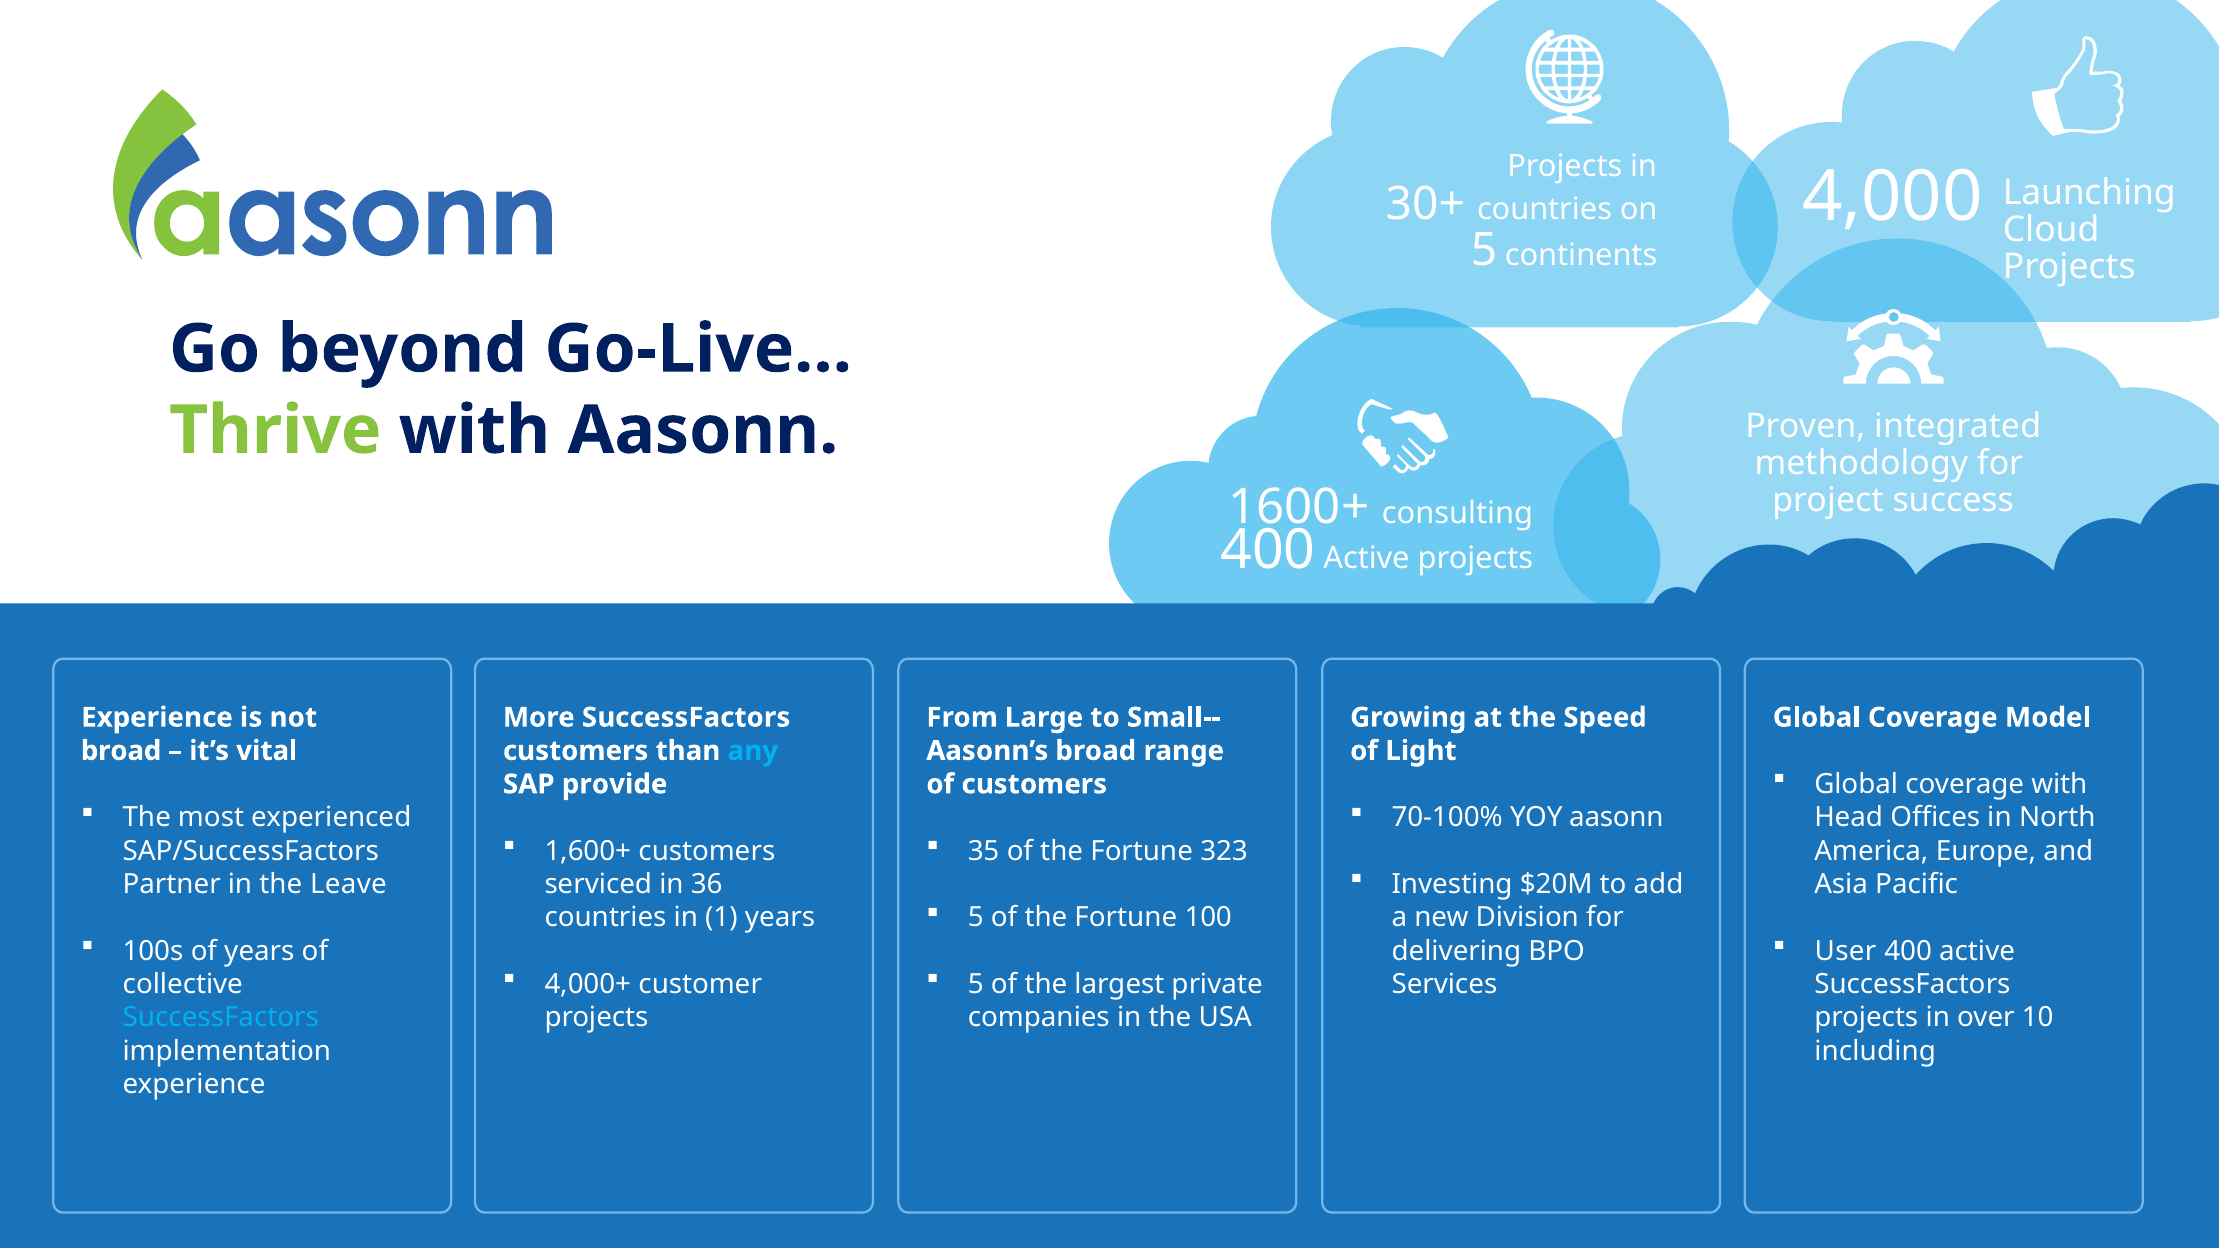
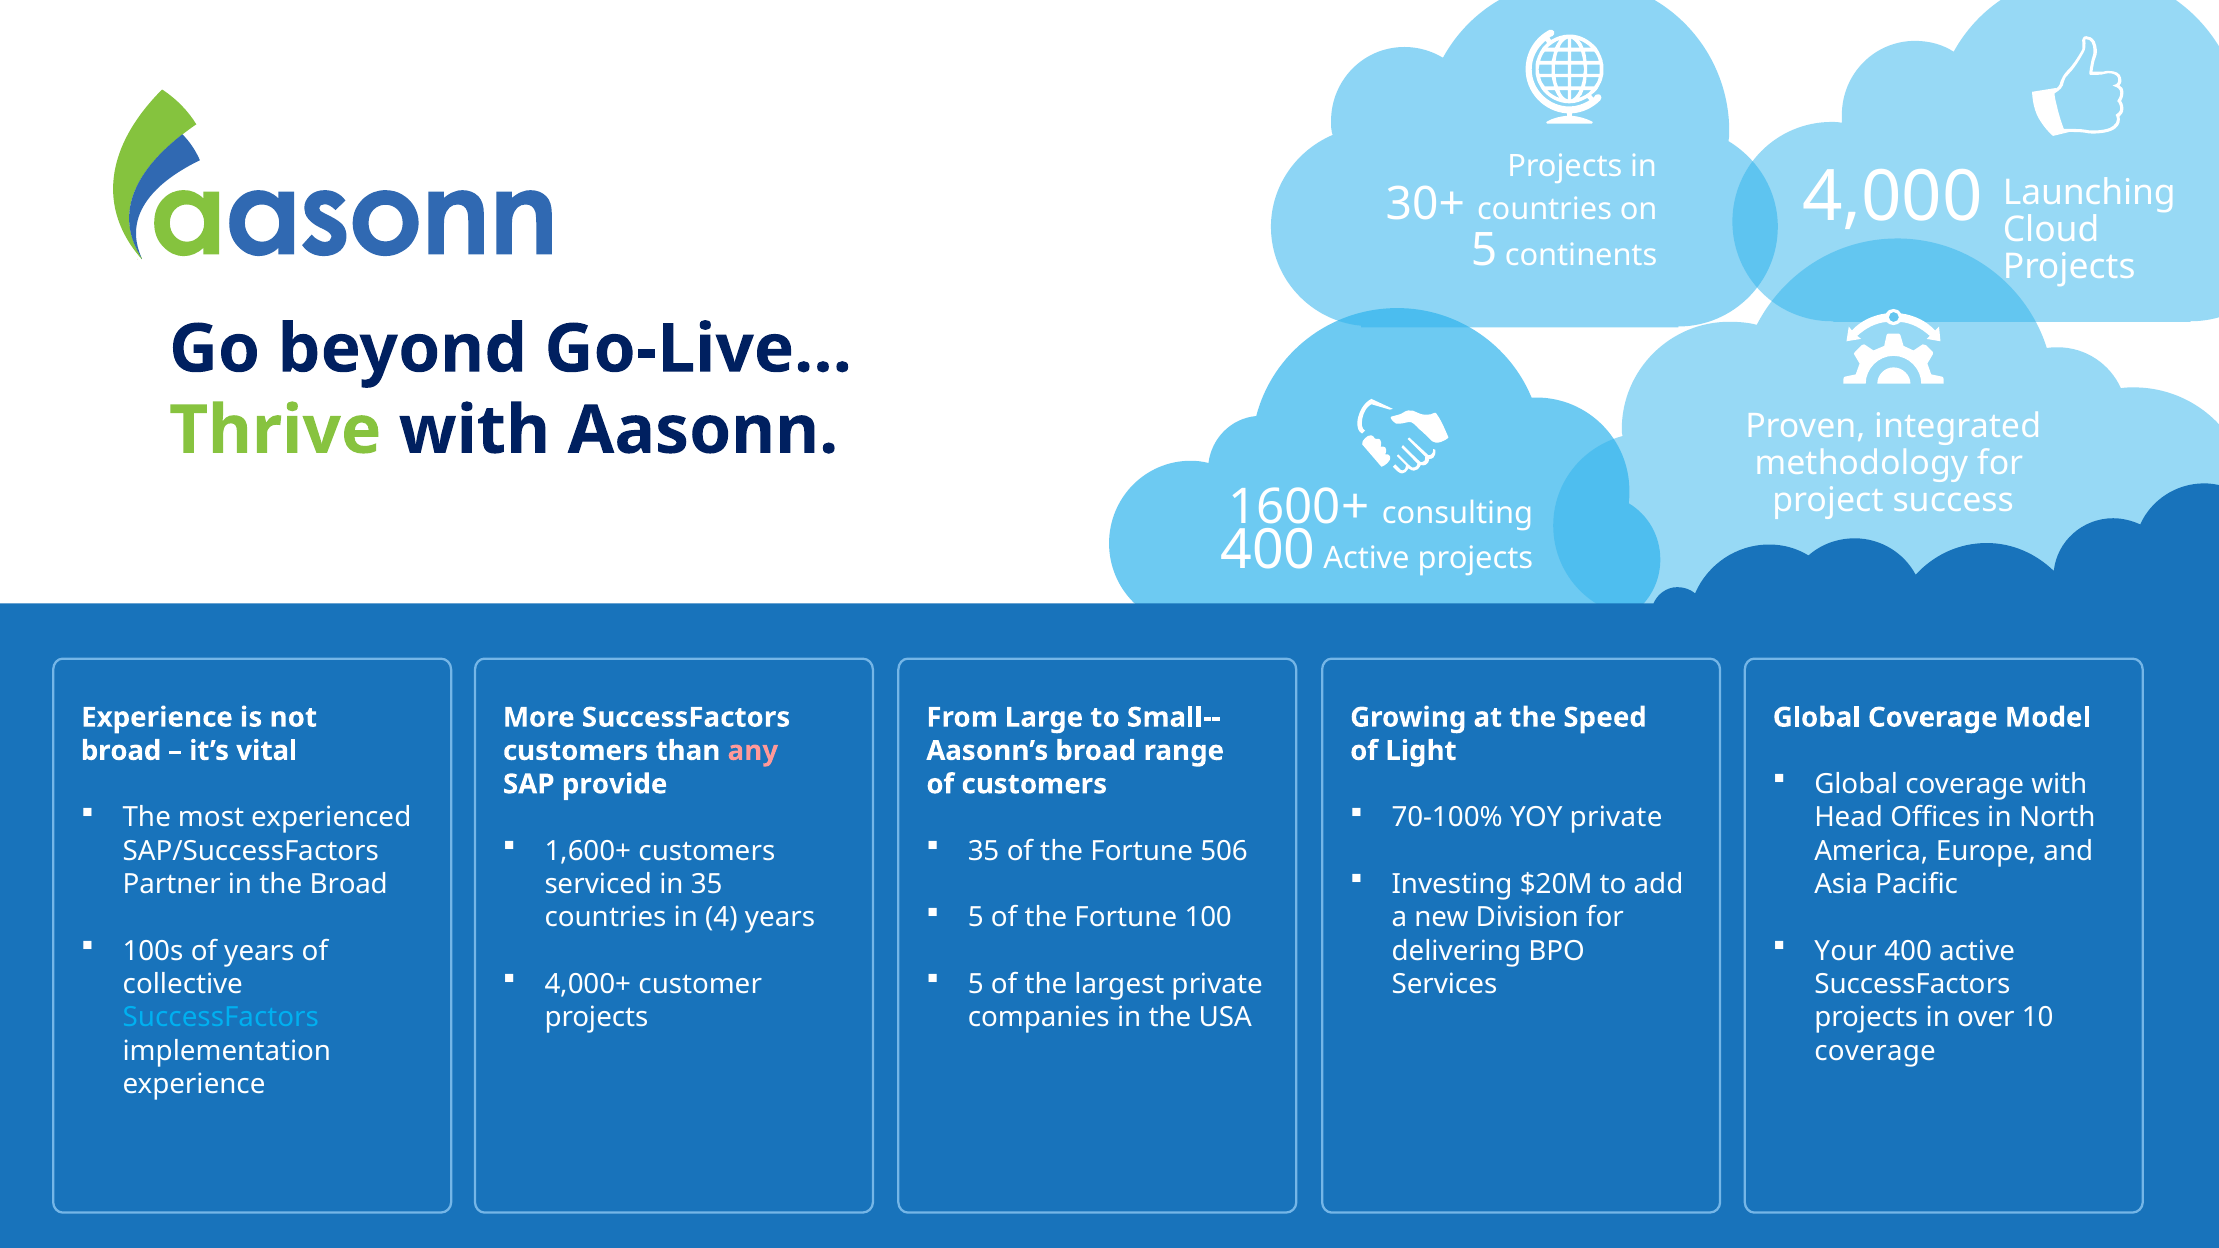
any colour: light blue -> pink (753, 751)
YOY aasonn: aasonn -> private (1616, 818)
323: 323 -> 506 (1224, 851)
the Leave: Leave -> Broad (349, 884)
in 36: 36 -> 35 (707, 884)
1: 1 -> 4 (721, 918)
User: User -> Your (1845, 951)
including: including -> coverage (1875, 1051)
